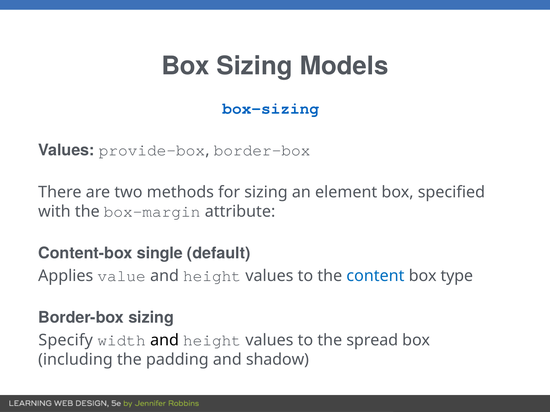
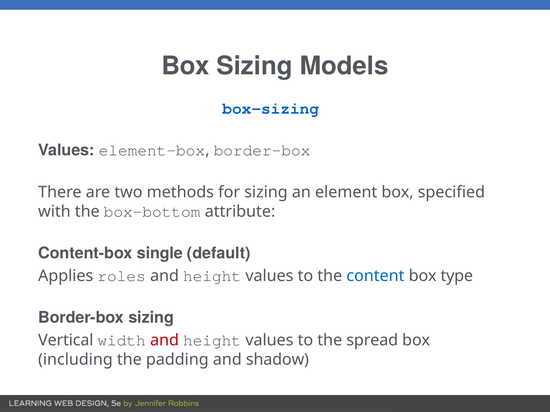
provide-box: provide-box -> element-box (152, 150)
box-margin: box-margin -> box-bottom (152, 212)
value: value -> roles (122, 276)
Specify: Specify -> Vertical (66, 341)
and colour: black -> red (165, 341)
